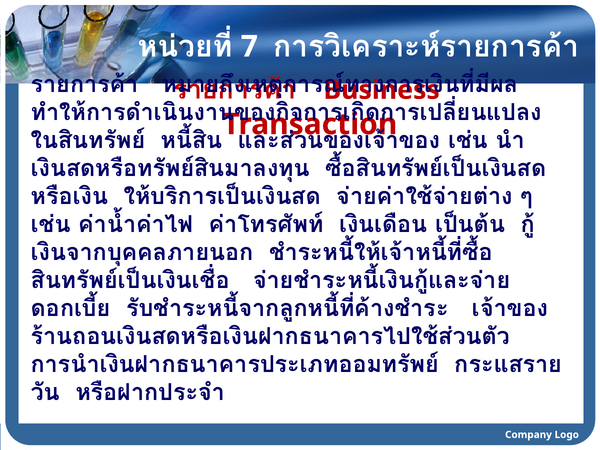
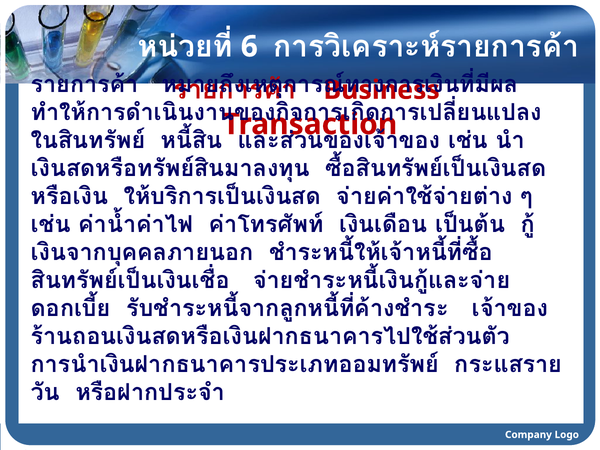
7: 7 -> 6 (249, 47)
